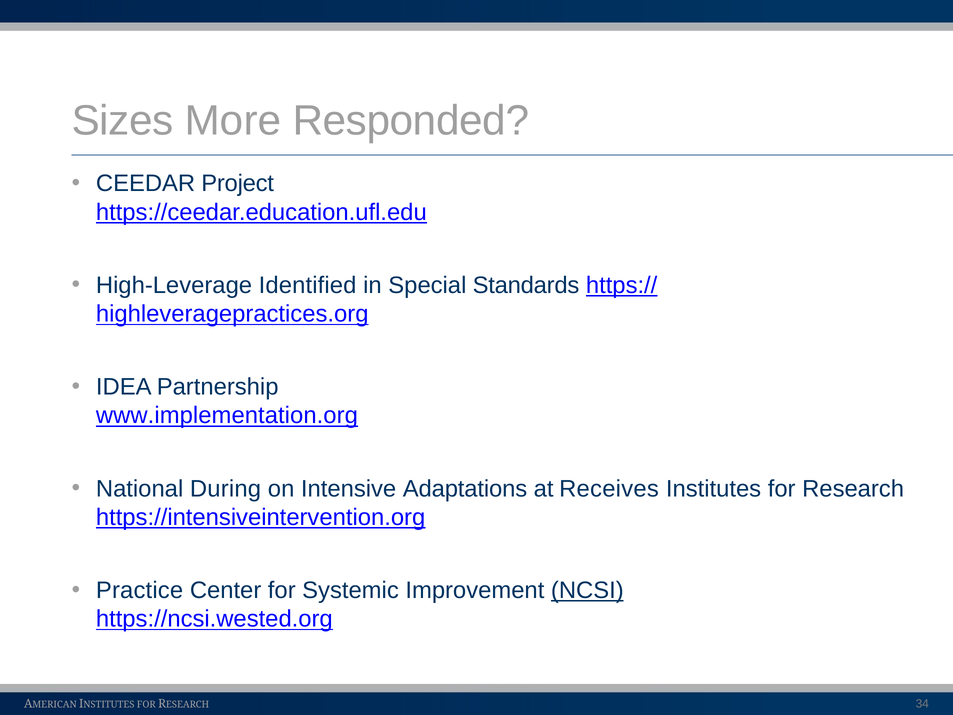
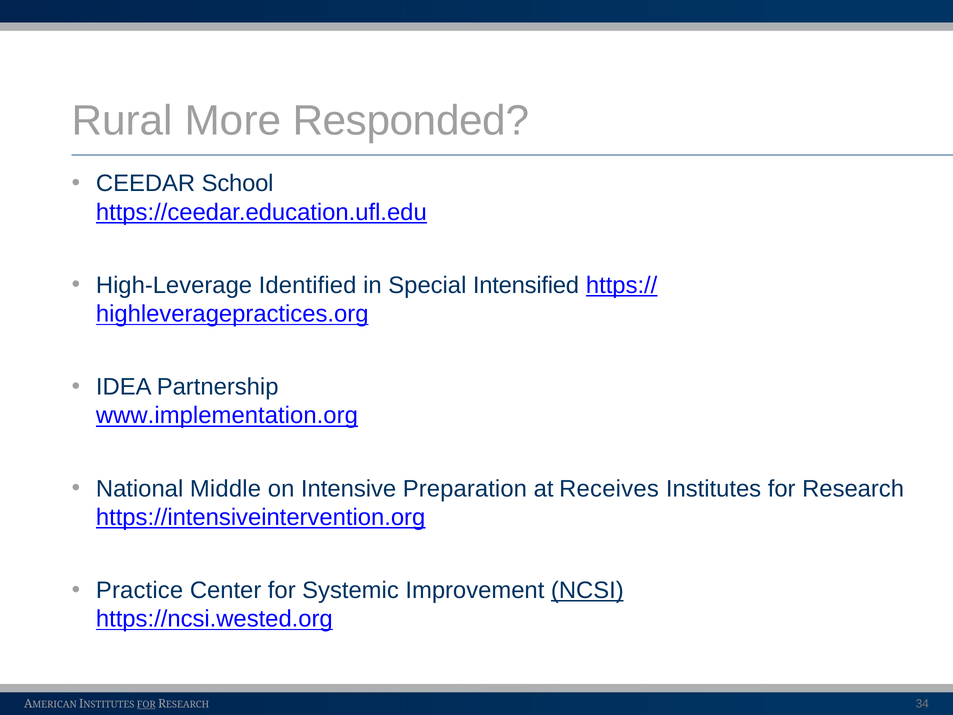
Sizes: Sizes -> Rural (122, 121)
Project: Project -> School (238, 184)
Standards: Standards -> Intensified (526, 285)
During: During -> Middle (226, 489)
Adaptations: Adaptations -> Preparation (465, 489)
FOR underline: none -> present (146, 704)
